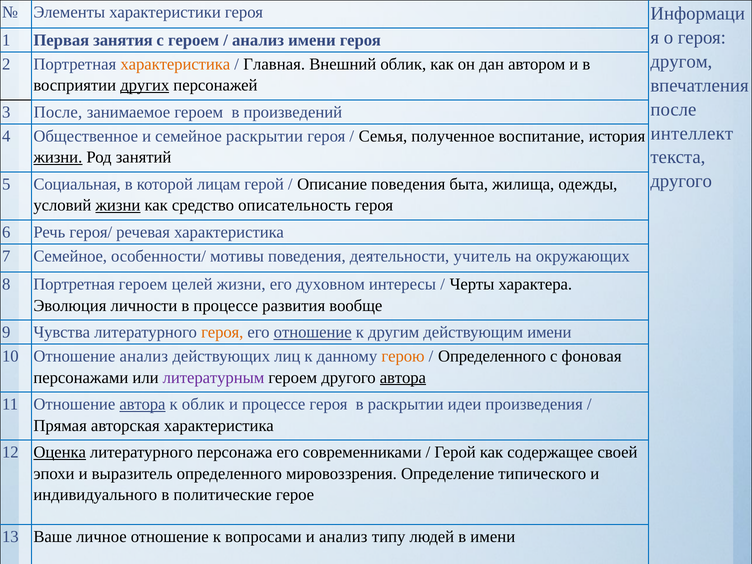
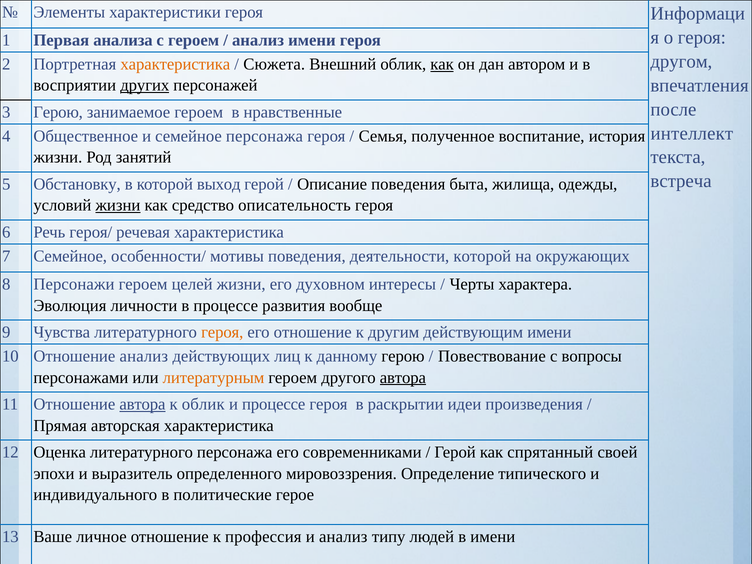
занятия: занятия -> анализа (123, 40)
Главная: Главная -> Сюжета (274, 64)
как underline: none -> present (442, 64)
3 После: После -> Герою (58, 112)
произведений: произведений -> нравственные (293, 112)
семейное раскрытии: раскрытии -> персонажа (264, 136)
жизни underline: present -> none (58, 157)
другого: другого -> встреча (681, 181)
Социальная: Социальная -> Обстановку (77, 184)
лицам: лицам -> выход (219, 184)
деятельности учитель: учитель -> которой (482, 256)
8 Портретная: Портретная -> Персонажи (74, 284)
отношение underline: present -> none (313, 332)
герою colour: orange -> black (403, 356)
Определенного: Определенного -> Повествование (492, 356)
фоновая: фоновая -> вопросы (592, 356)
литературным colour: purple -> orange (214, 378)
Оценка underline: present -> none (60, 452)
содержащее: содержащее -> спрятанный (550, 452)
вопросами: вопросами -> профессия (263, 537)
